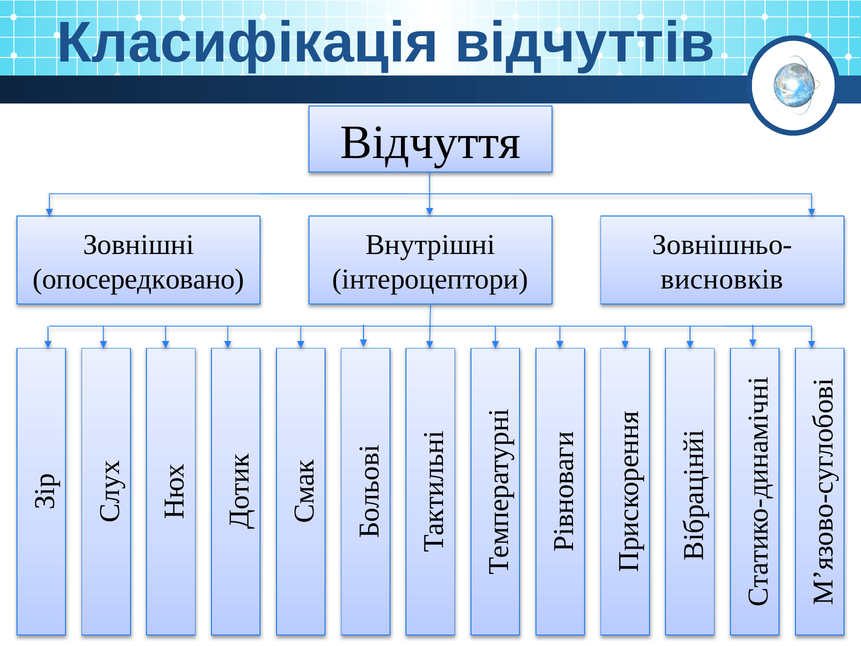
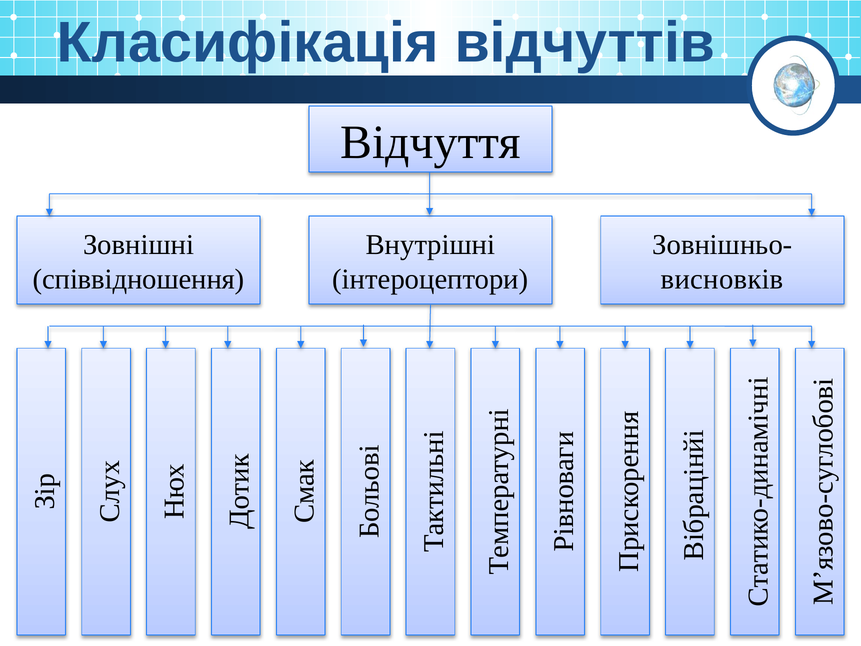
опосередковано: опосередковано -> співвідношення (139, 279)
